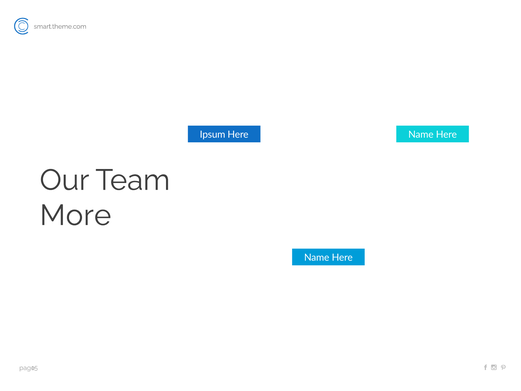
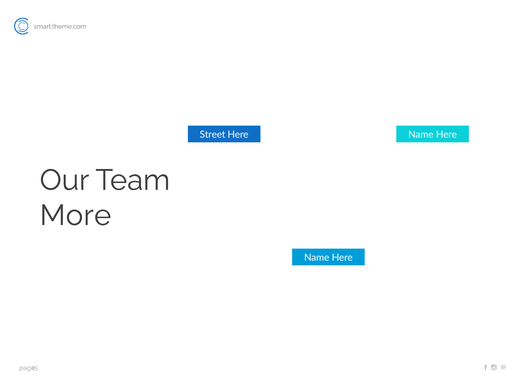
Ipsum: Ipsum -> Street (213, 135)
